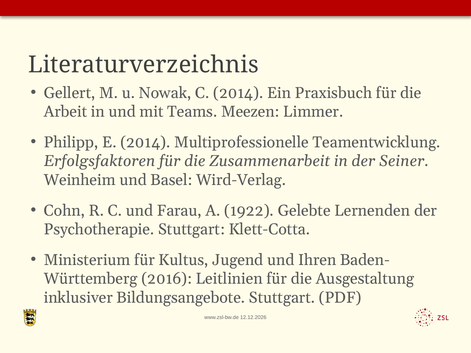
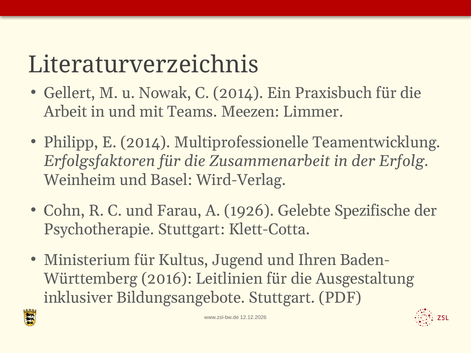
Seiner: Seiner -> Erfolg (404, 161)
1922: 1922 -> 1926 (249, 211)
Lernenden: Lernenden -> Spezifische (372, 211)
